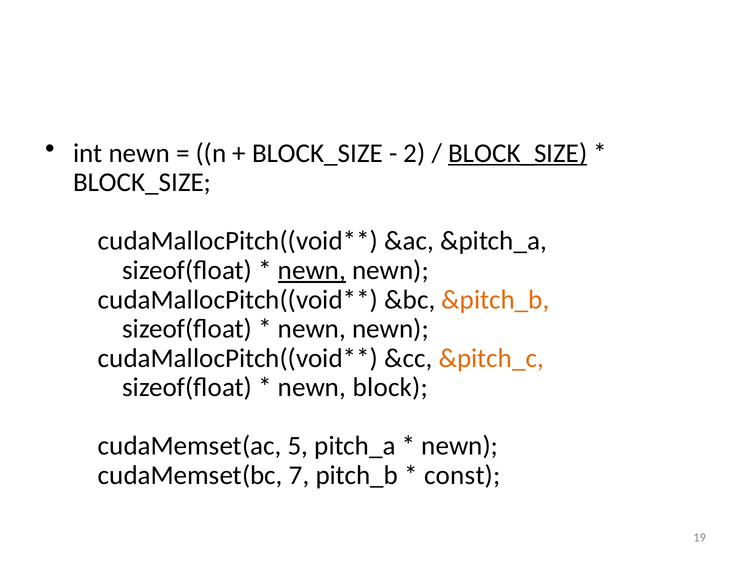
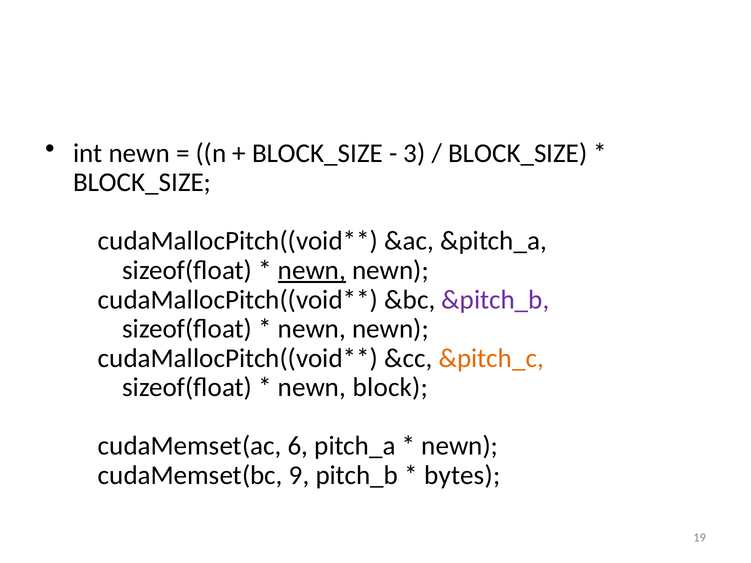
2: 2 -> 3 (414, 153)
BLOCK_SIZE underline: present -> none (518, 153)
&pitch_b colour: orange -> purple (495, 300)
5: 5 -> 6 (298, 446)
7: 7 -> 9 (299, 475)
const: const -> bytes (462, 475)
